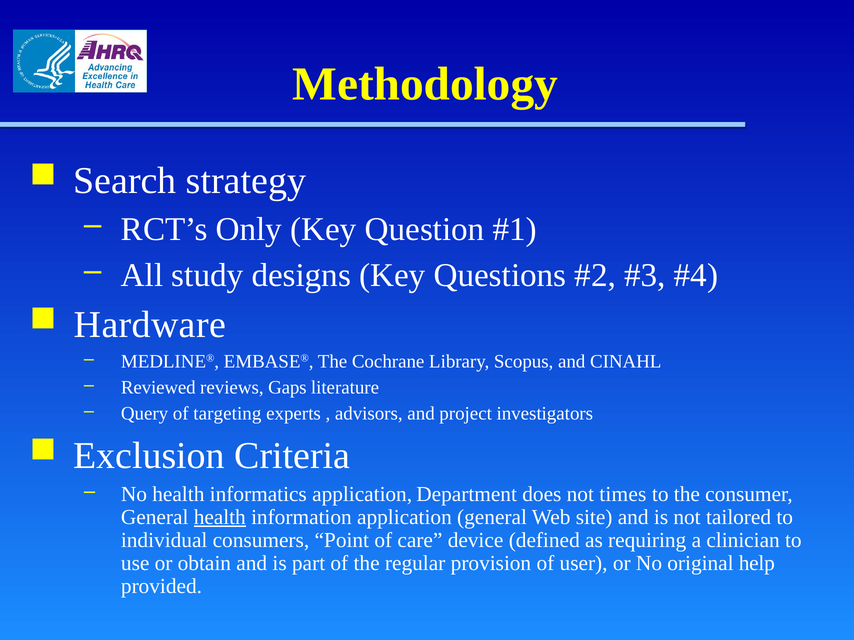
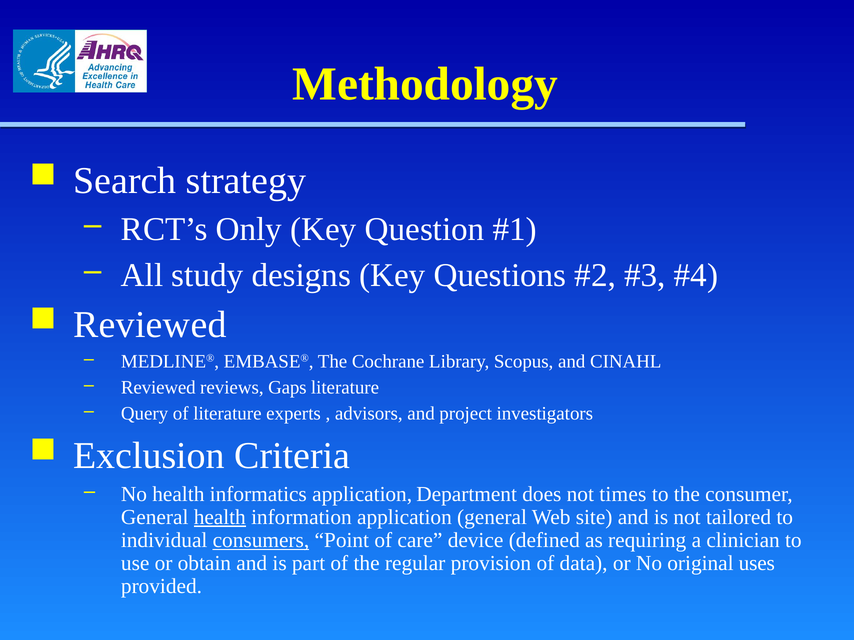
Hardware: Hardware -> Reviewed (150, 325)
of targeting: targeting -> literature (227, 414)
consumers underline: none -> present (261, 541)
user: user -> data (584, 564)
help: help -> uses (757, 564)
